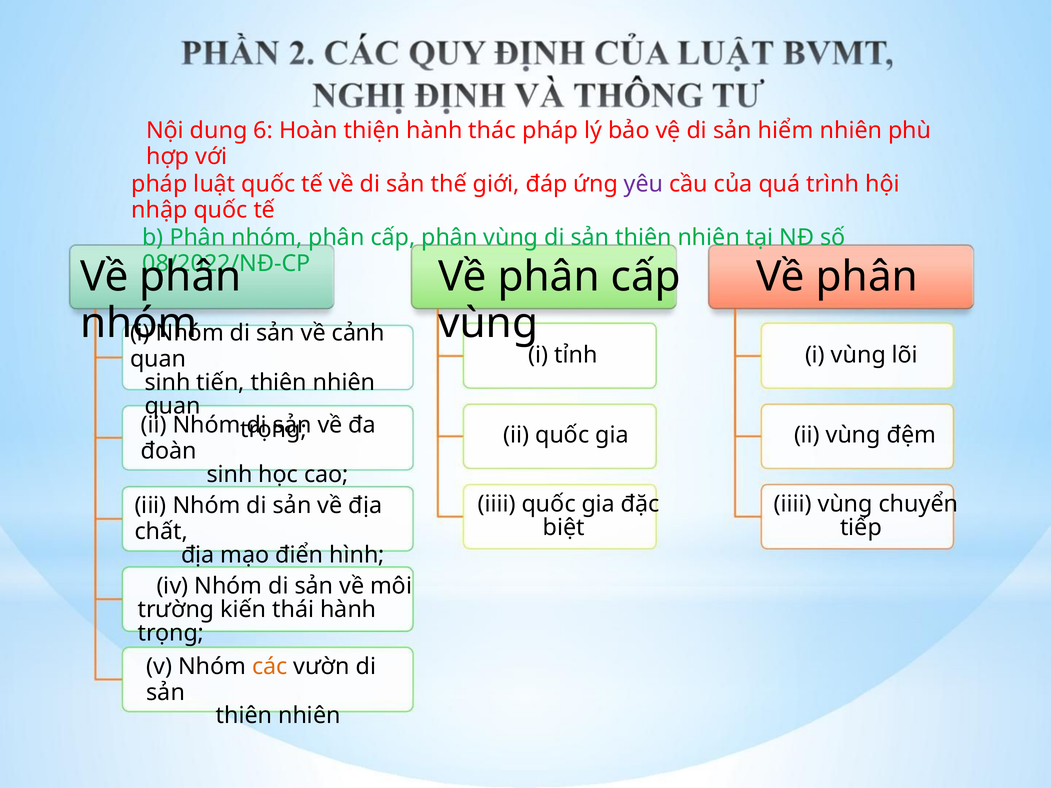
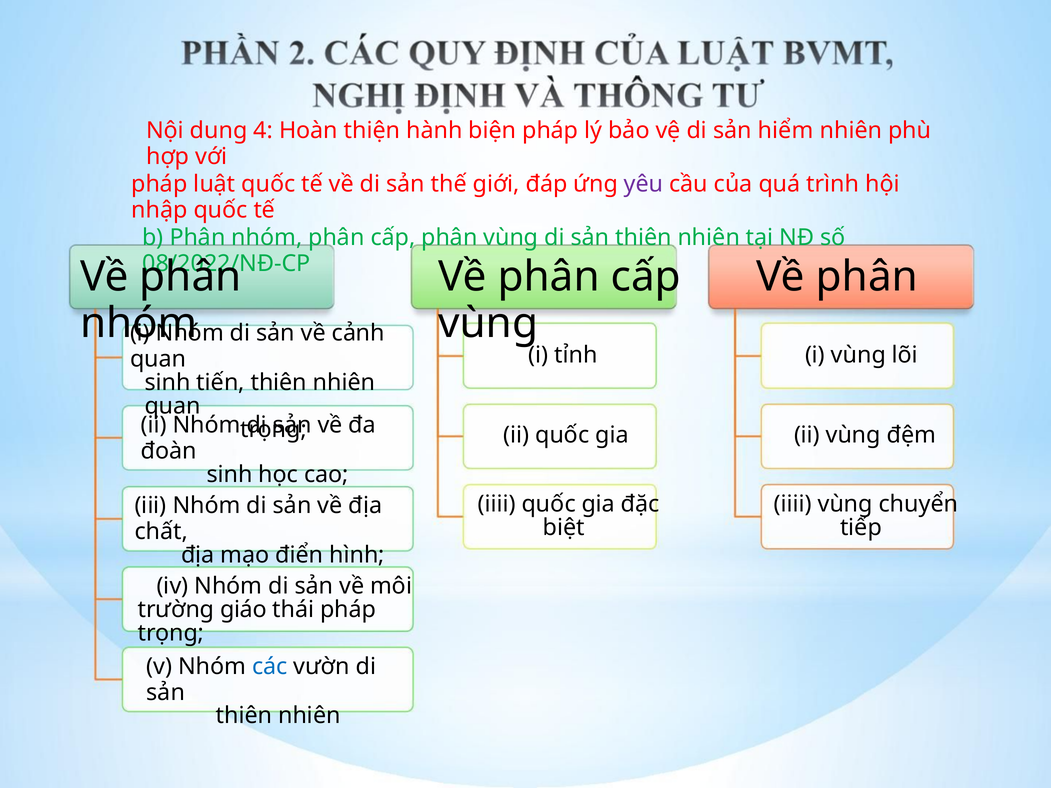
6: 6 -> 4 (263, 131)
thác: thác -> biện (492, 131)
kiến: kiến -> giáo (243, 610)
thái hành: hành -> pháp (348, 610)
các colour: orange -> blue (270, 667)
